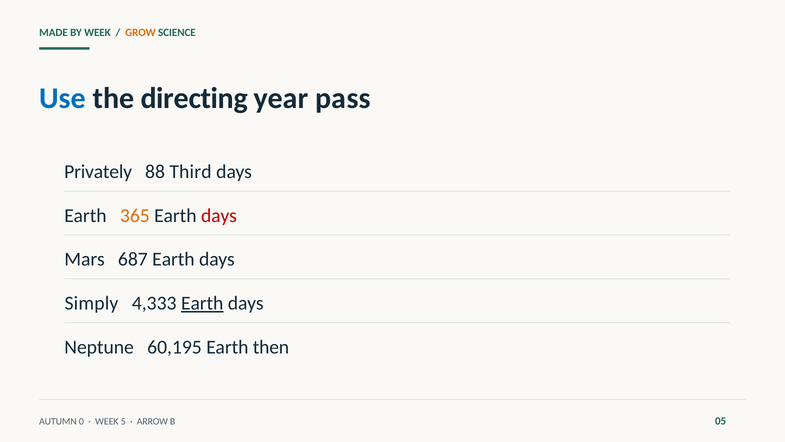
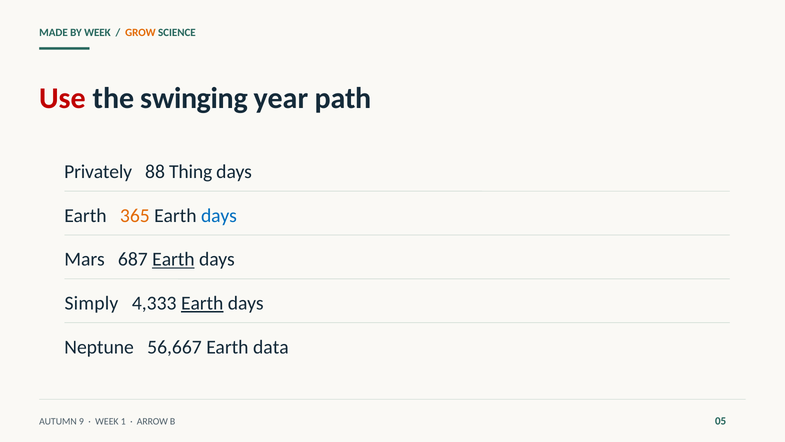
Use colour: blue -> red (63, 98)
directing: directing -> swinging (194, 98)
pass: pass -> path (343, 98)
Third: Third -> Thing (191, 172)
days colour: red -> blue (219, 215)
Earth underline: none -> present (173, 259)
60,195: 60,195 -> 56,667 (175, 347)
then: then -> data (271, 347)
0: 0 -> 9 (81, 421)
5: 5 -> 1 (123, 421)
